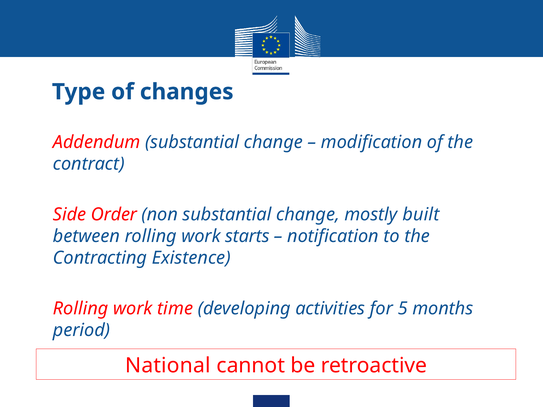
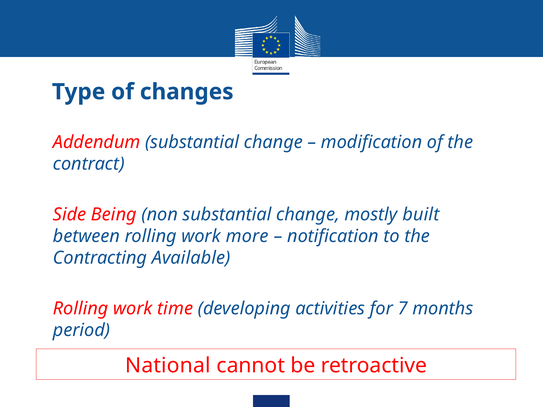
Order: Order -> Being (114, 215)
starts: starts -> more (247, 236)
Existence: Existence -> Available (191, 258)
5: 5 -> 7 (403, 309)
